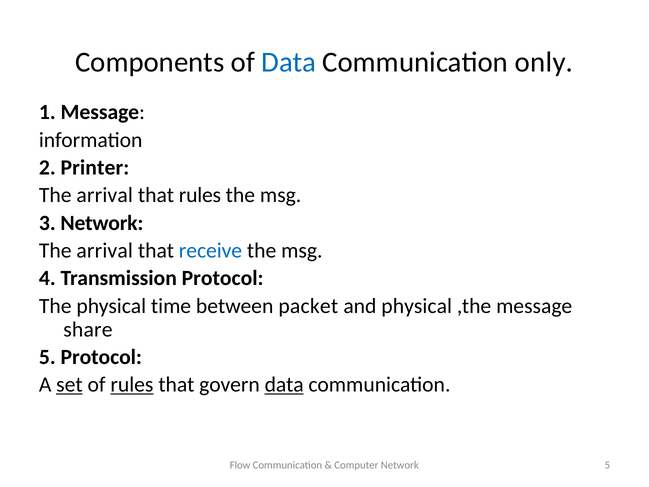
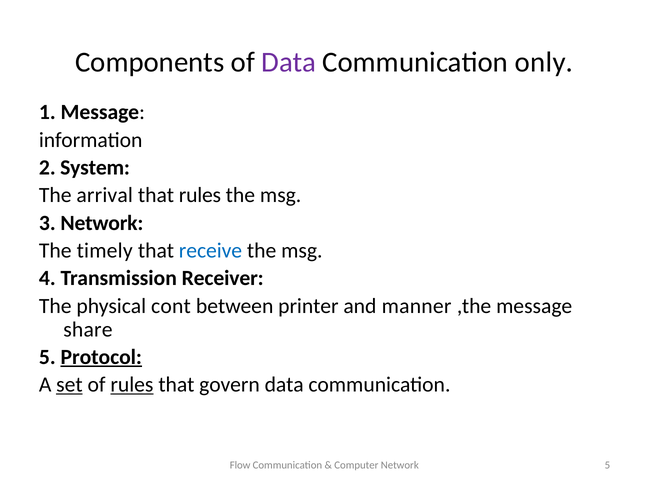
Data colour: blue -> purple (289, 62)
Printer: Printer -> System (95, 168)
arrival: arrival -> timely (105, 251)
Transmission Protocol: Protocol -> Receiver (223, 278)
time: time -> cont (171, 306)
packet: packet -> printer (308, 306)
and physical: physical -> manner (417, 306)
Protocol underline: none -> present (101, 357)
data underline: present -> none (284, 385)
